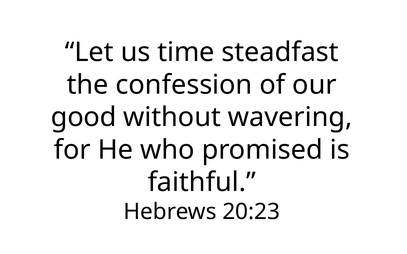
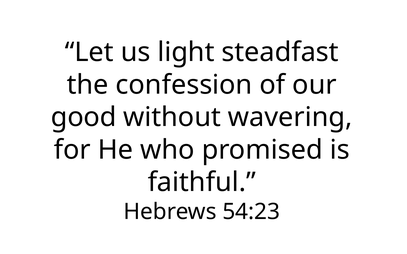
time: time -> light (186, 52)
20:23: 20:23 -> 54:23 (251, 212)
